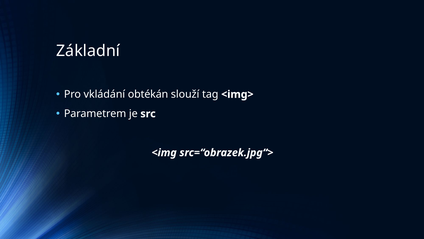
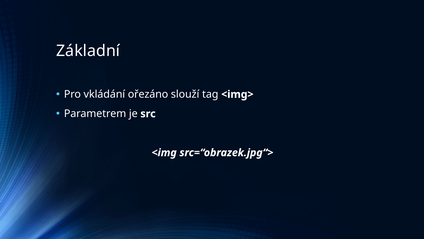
obtékán: obtékán -> ořezáno (148, 94)
